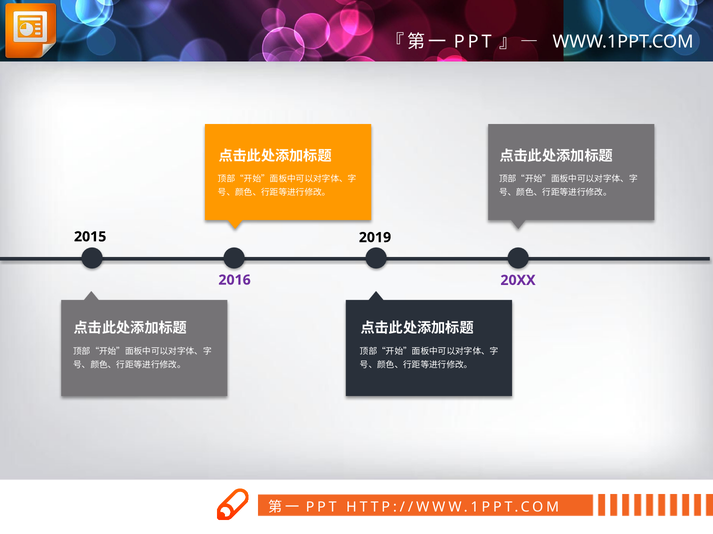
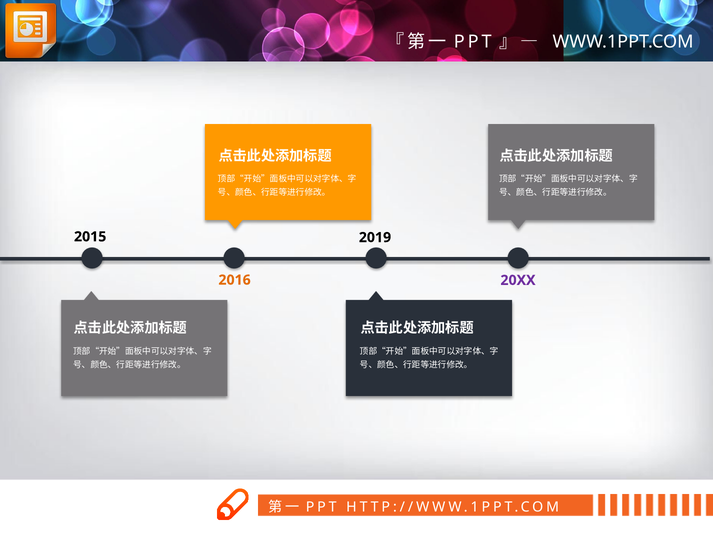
2016 colour: purple -> orange (235, 280)
